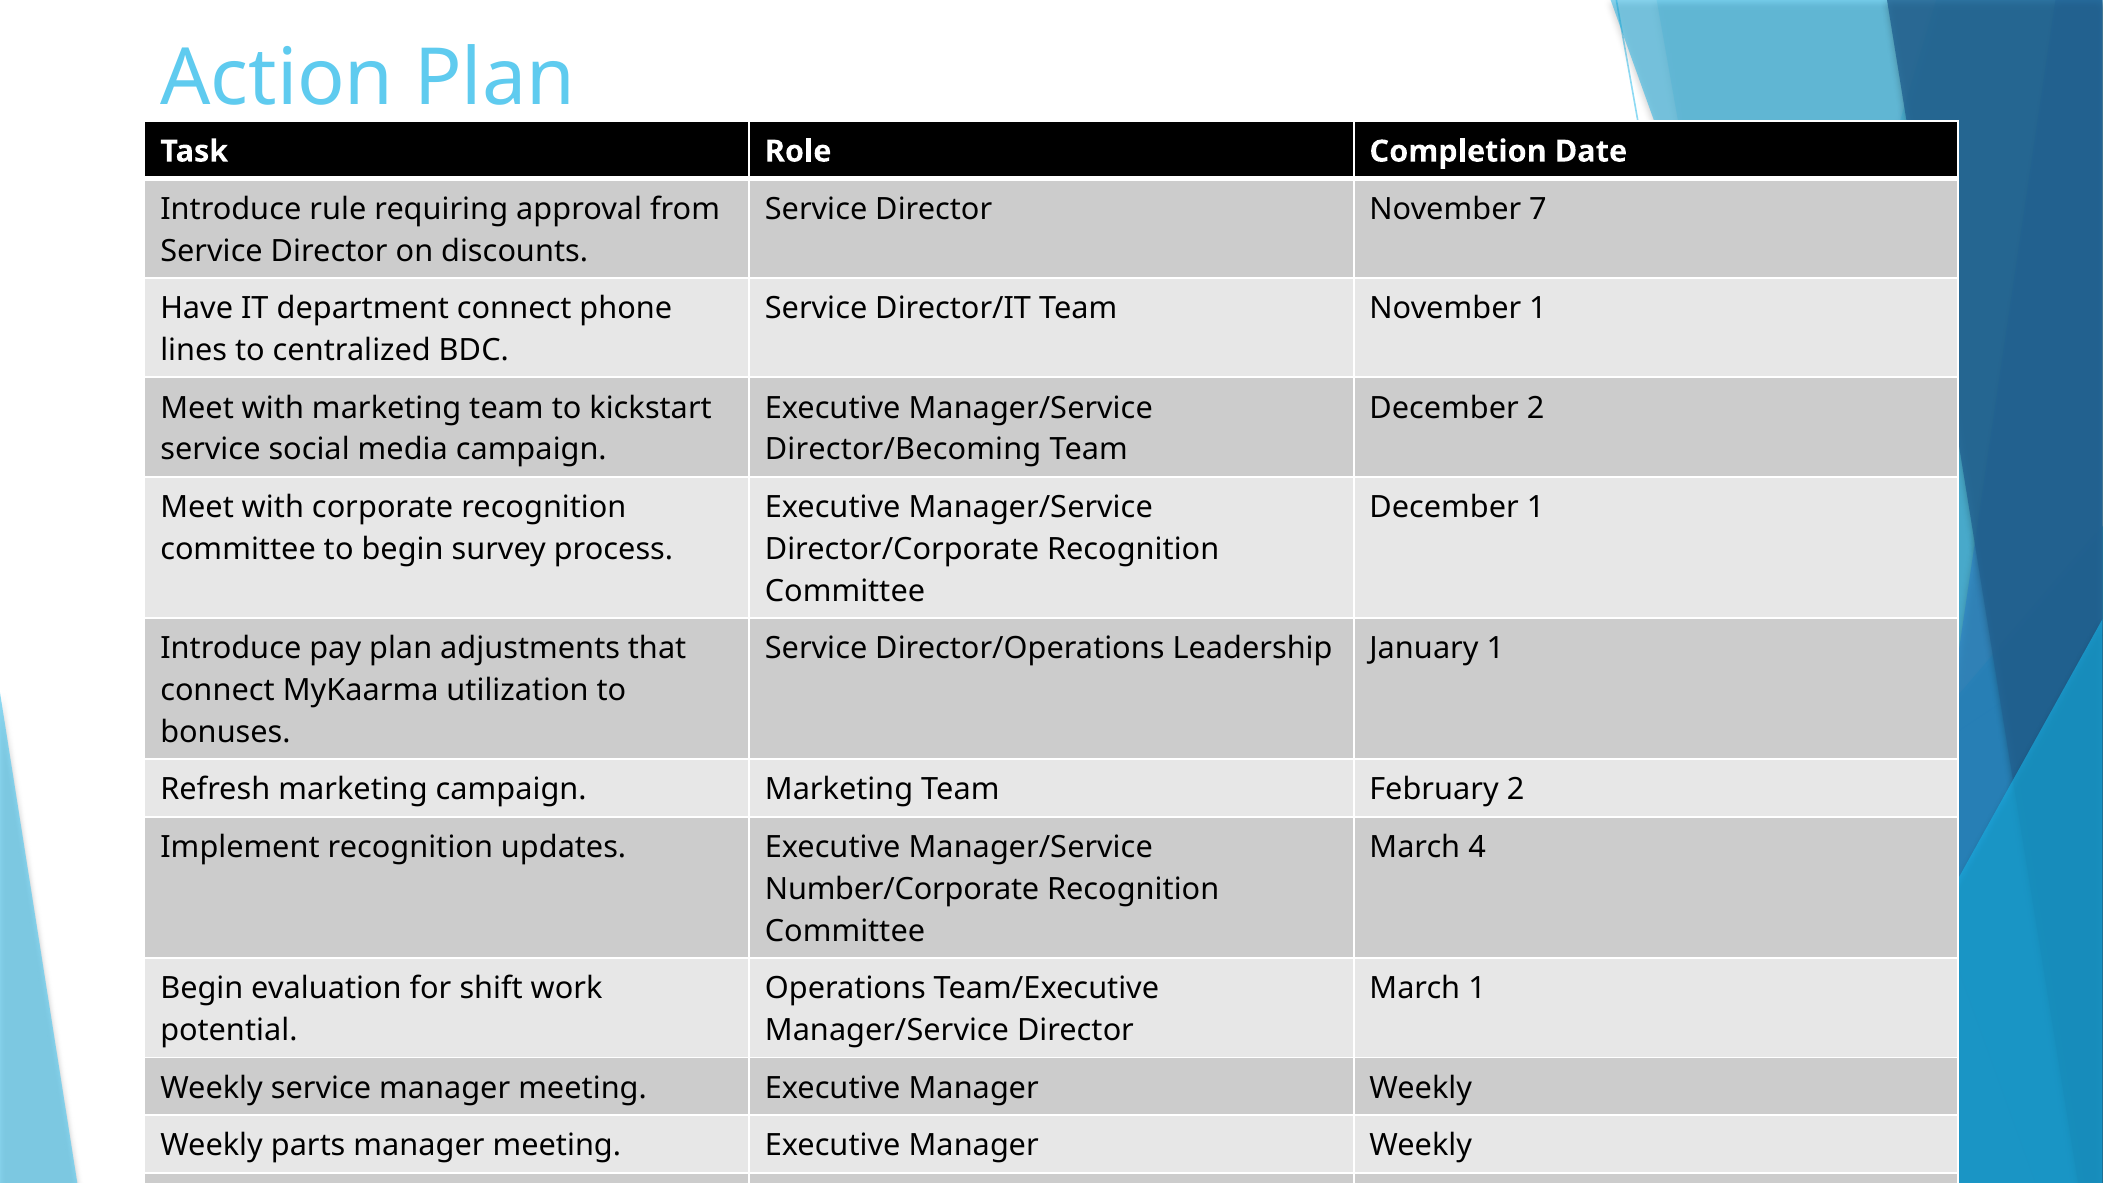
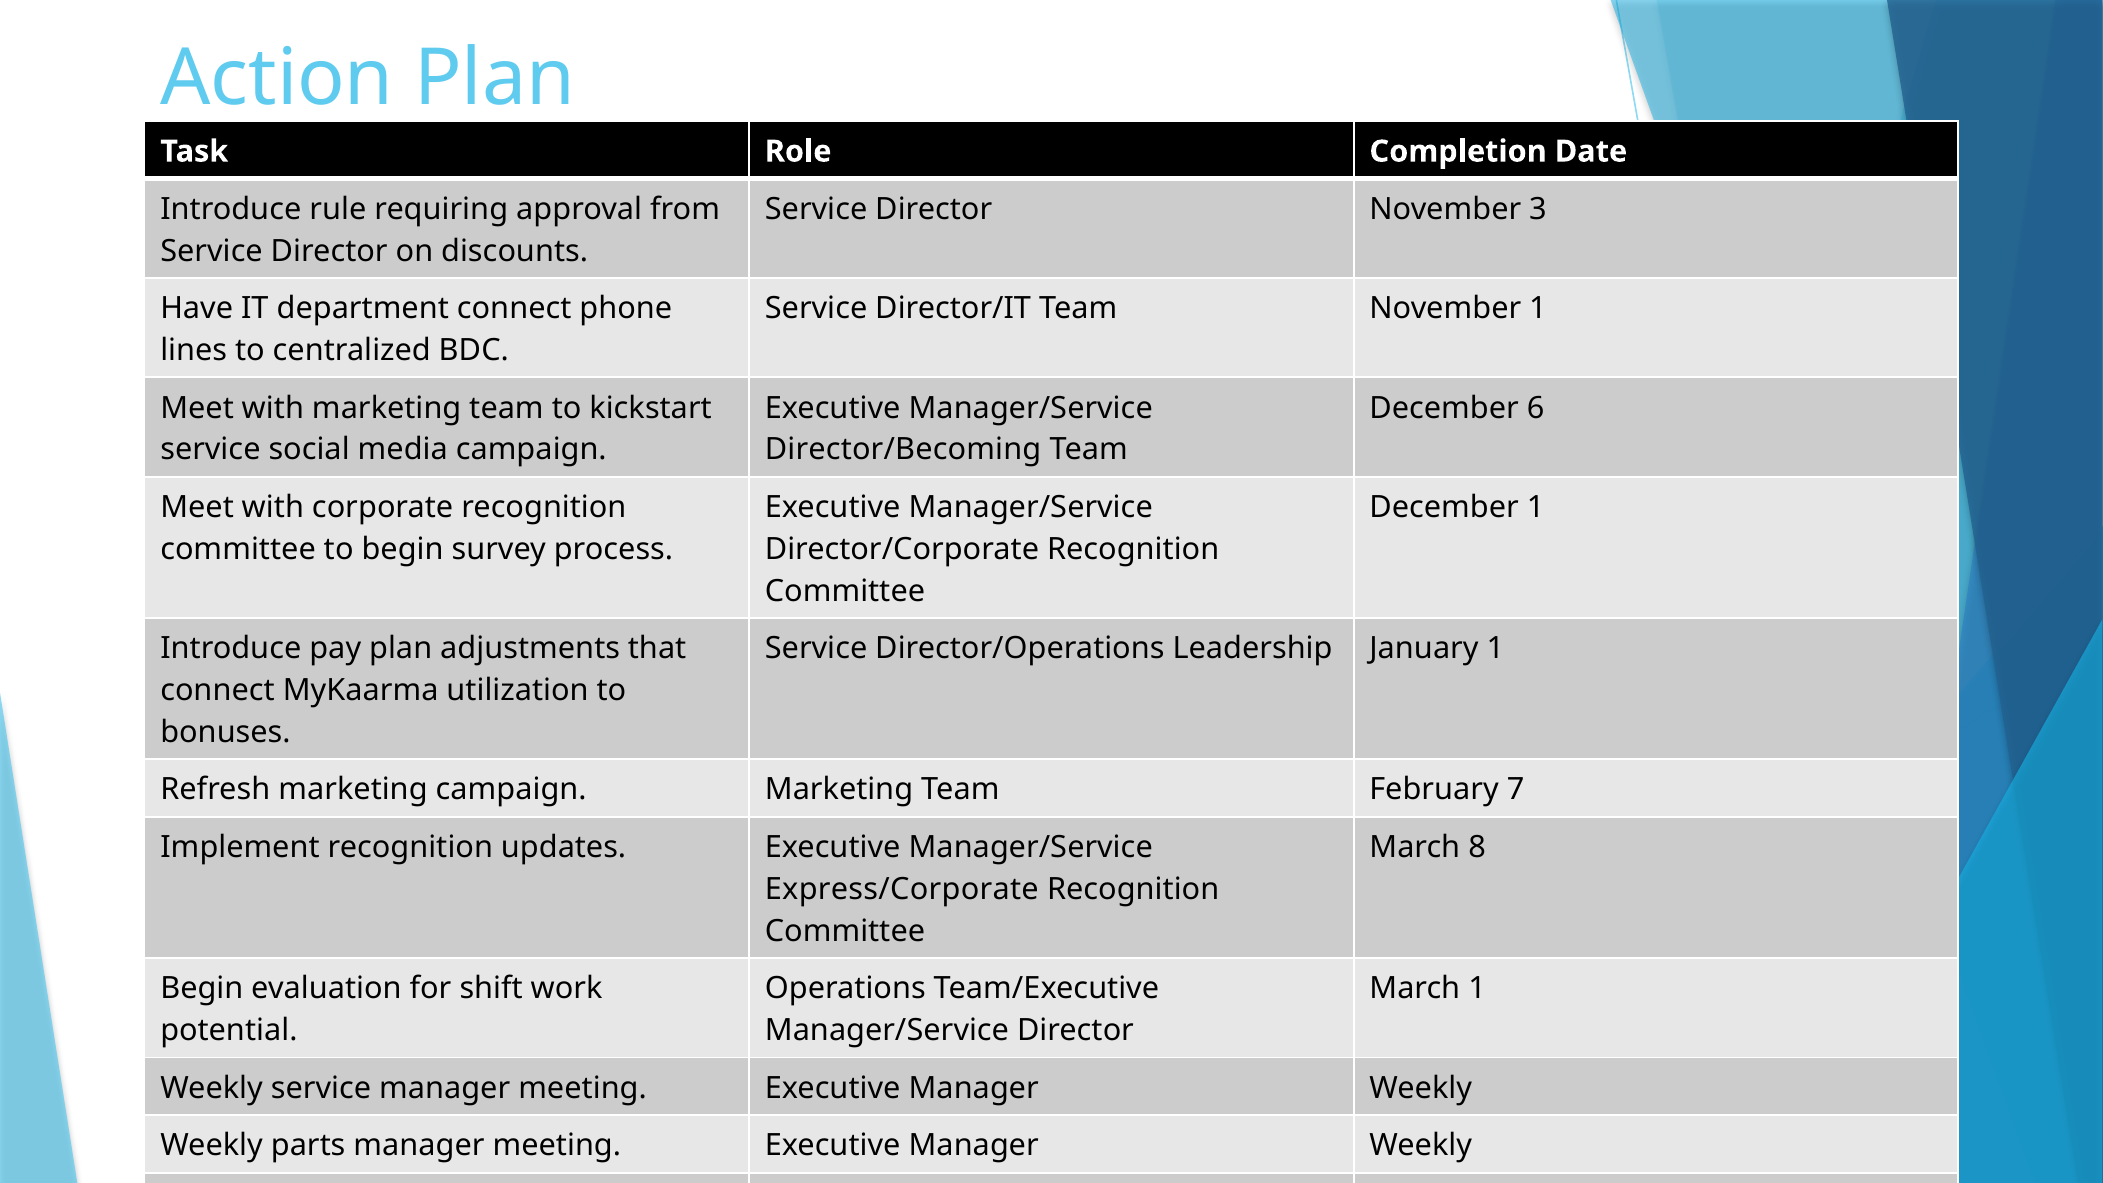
7: 7 -> 3 (1538, 209)
December 2: 2 -> 6 (1536, 408)
February 2: 2 -> 7 (1516, 790)
4: 4 -> 8 (1477, 847)
Number/Corporate: Number/Corporate -> Express/Corporate (902, 889)
